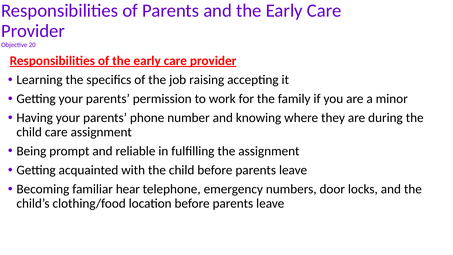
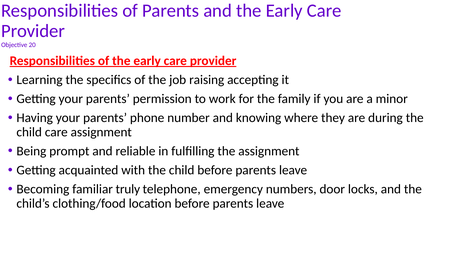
hear: hear -> truly (128, 189)
